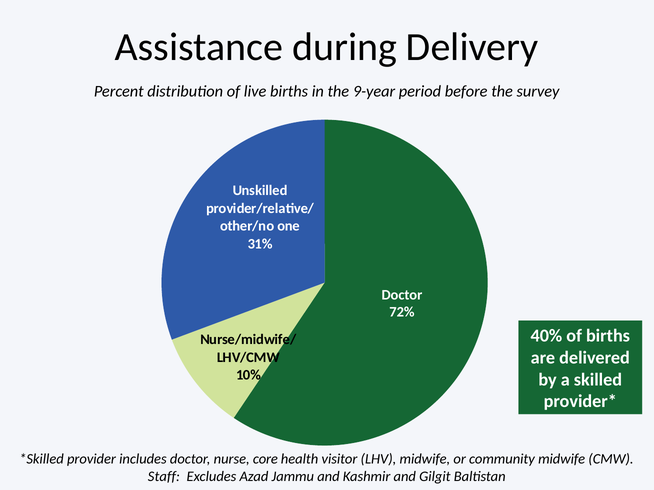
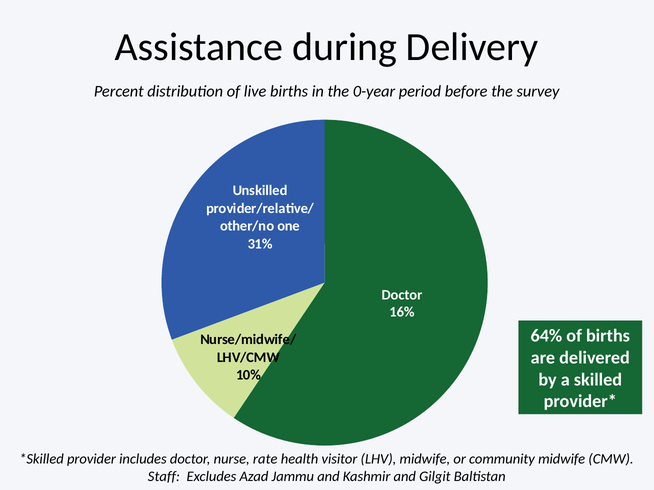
9-year: 9-year -> 0-year (374, 91)
72%: 72% -> 16% (402, 312)
40%: 40% -> 64% (546, 336)
core: core -> rate (265, 460)
